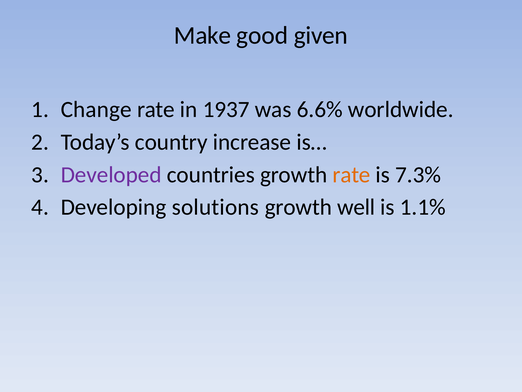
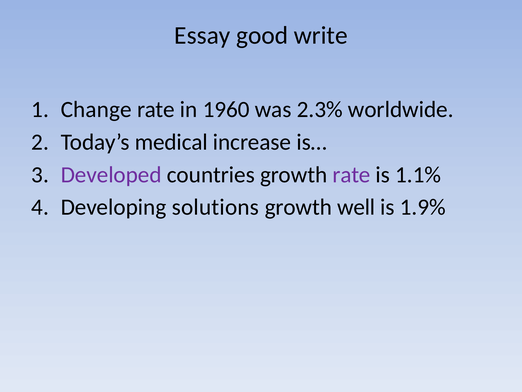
Make: Make -> Essay (202, 35)
given: given -> write (321, 35)
1937: 1937 -> 1960 (226, 110)
6.6%: 6.6% -> 2.3% (320, 110)
country: country -> medical (171, 142)
rate colour: orange -> purple (352, 174)
7.3%: 7.3% -> 1.1% (418, 174)
1.1%: 1.1% -> 1.9% (423, 207)
